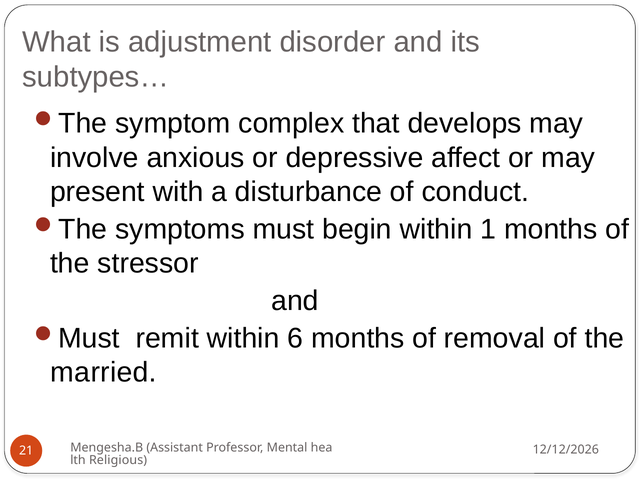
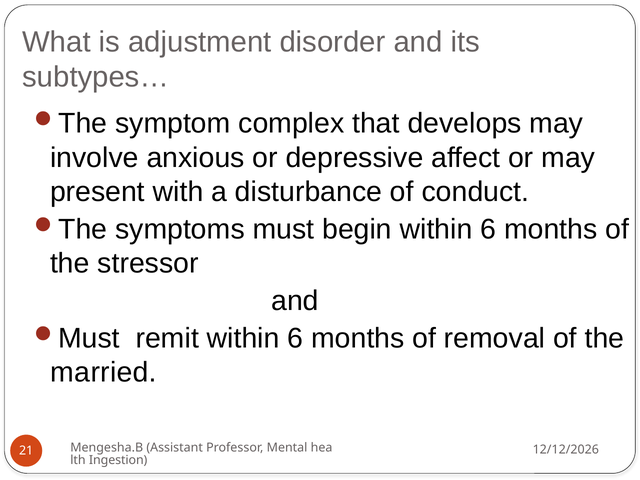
begin within 1: 1 -> 6 (488, 229)
Religious: Religious -> Ingestion (118, 460)
